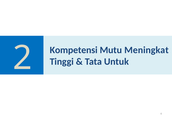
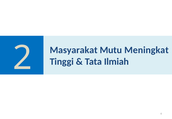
Kompetensi: Kompetensi -> Masyarakat (74, 50)
Untuk: Untuk -> Ilmiah (116, 62)
